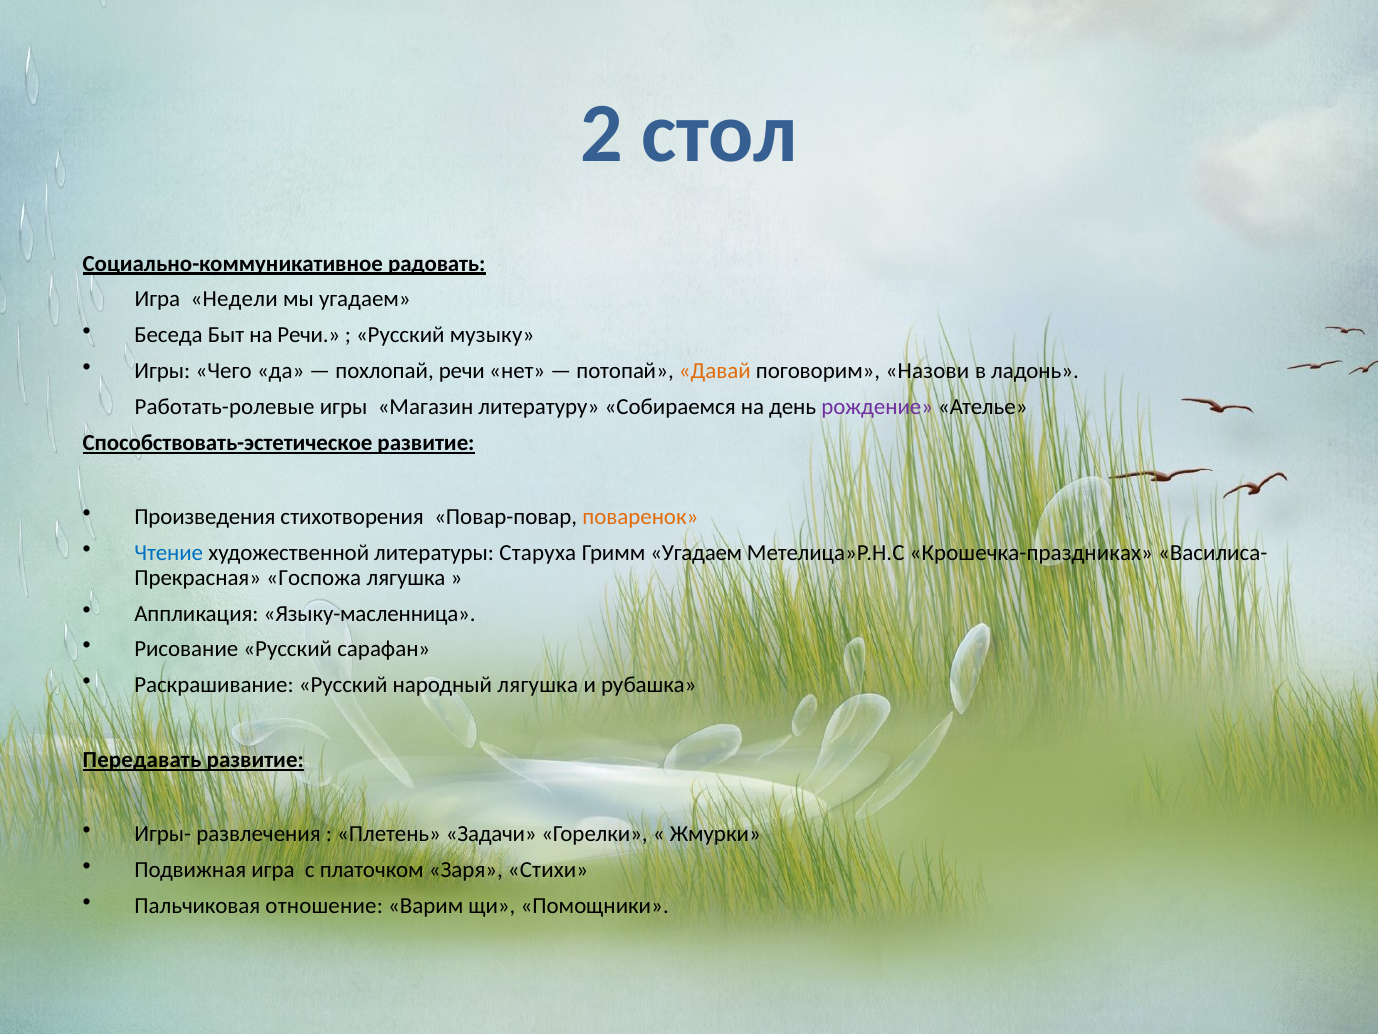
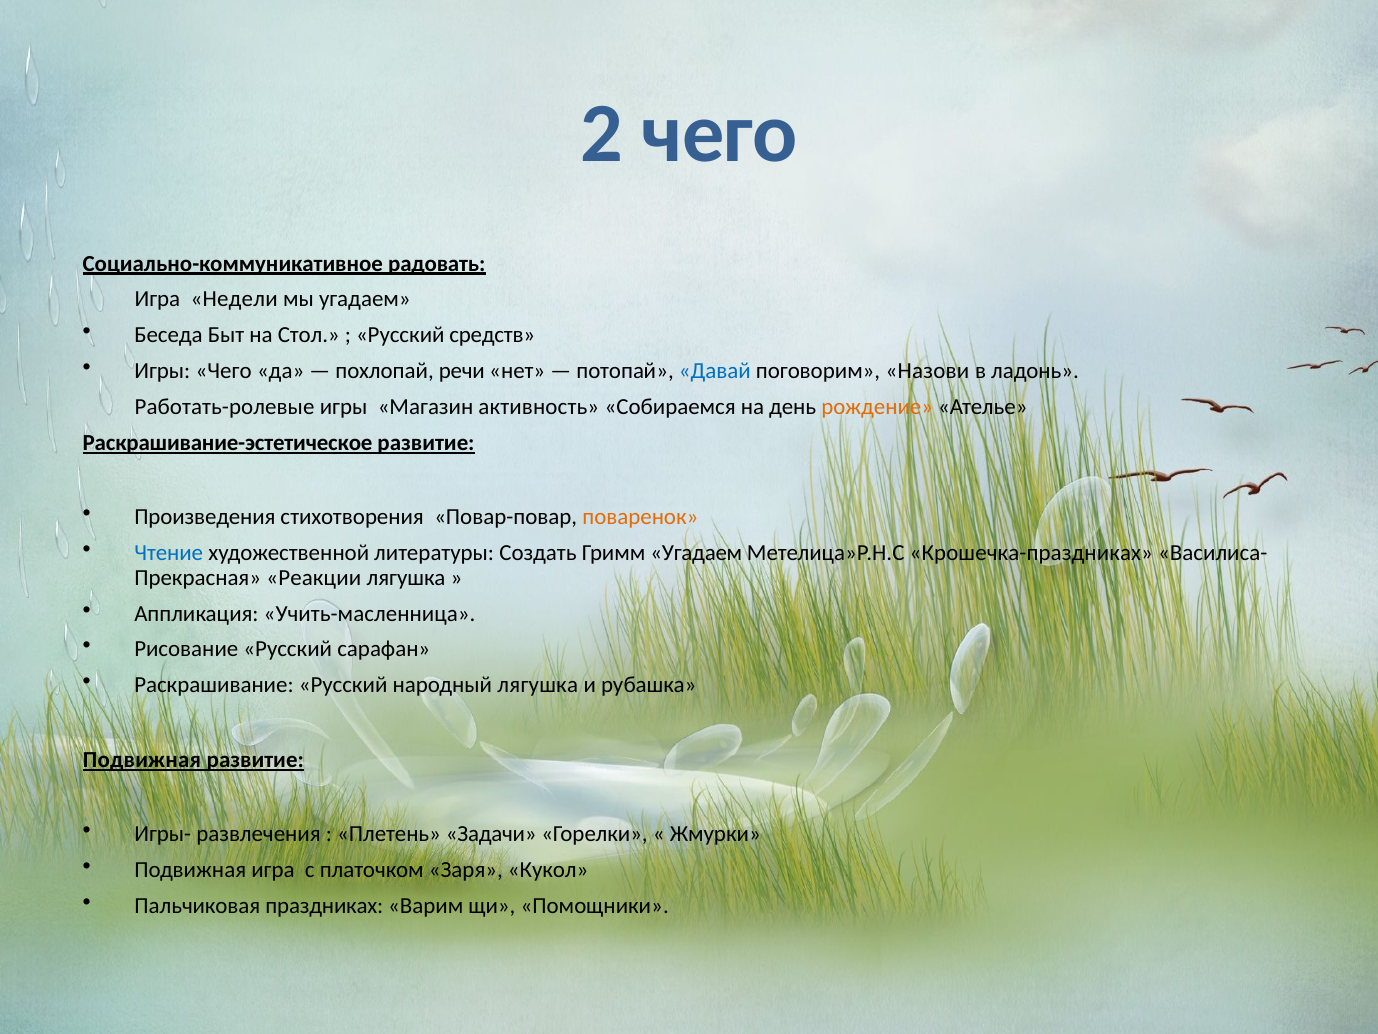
2 стол: стол -> чего (720, 133)
на Речи: Речи -> Стол (309, 335)
музыку: музыку -> средств (492, 335)
Давай colour: orange -> blue (715, 371)
литературу: литературу -> активность (539, 407)
рождение colour: purple -> orange (877, 407)
Способствовать-эстетическое: Способствовать-эстетическое -> Раскрашивание-эстетическое (228, 442)
Старуха: Старуха -> Создать (538, 553)
Госпожа: Госпожа -> Реакции (314, 577)
Языку-масленница: Языку-масленница -> Учить-масленница (370, 613)
Передавать: Передавать -> Подвижная (142, 759)
Стихи: Стихи -> Кукол (548, 869)
отношение: отношение -> праздниках (324, 905)
